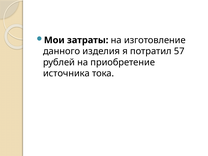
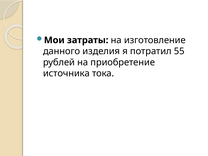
57: 57 -> 55 (179, 51)
